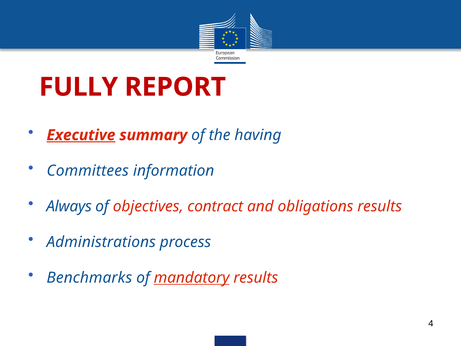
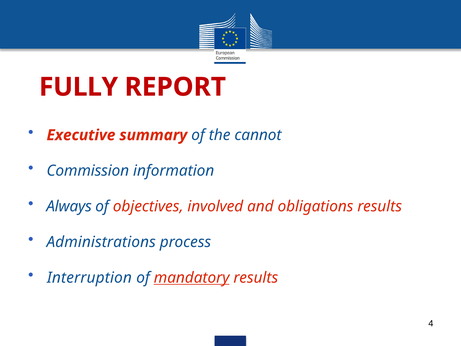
Executive underline: present -> none (81, 135)
having: having -> cannot (258, 135)
Committees: Committees -> Commission (88, 171)
contract: contract -> involved (215, 206)
Benchmarks: Benchmarks -> Interruption (89, 278)
